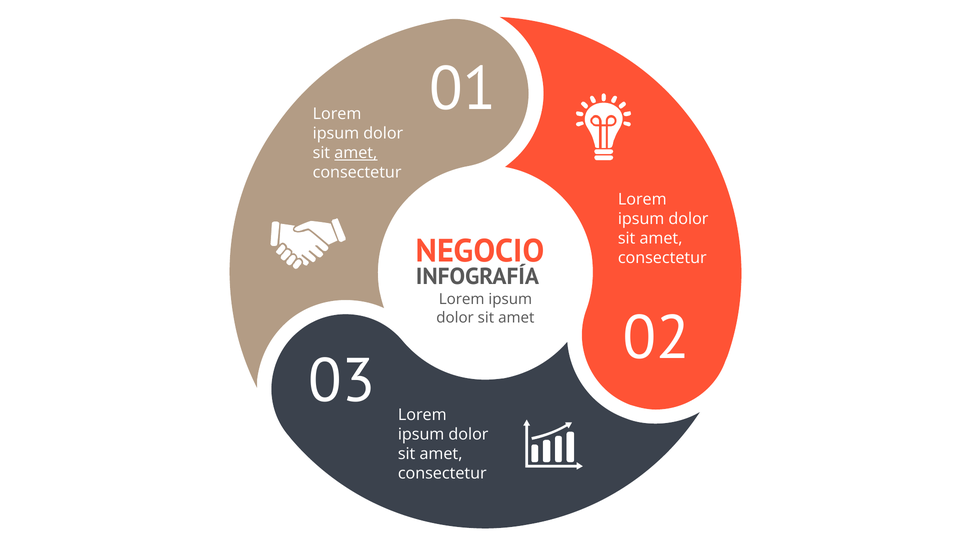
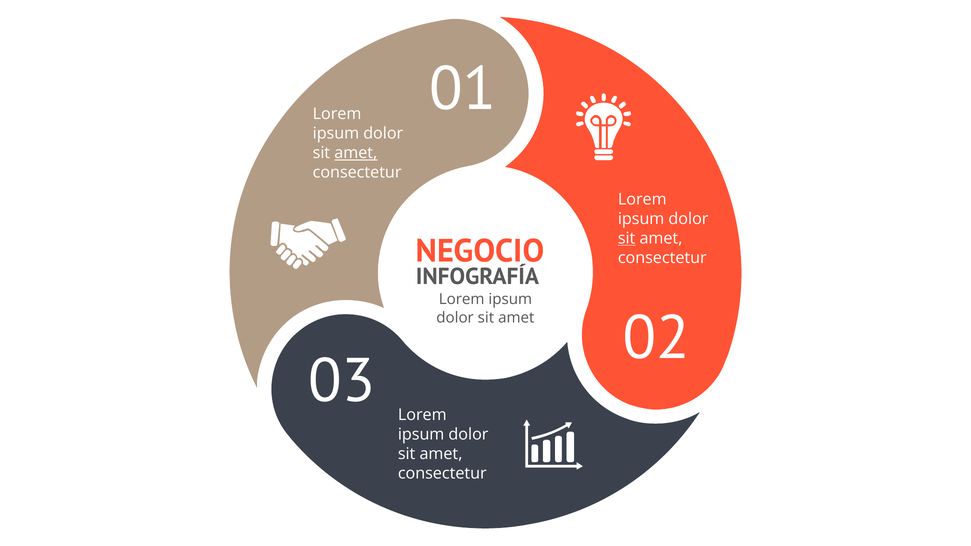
sit underline: none -> present (627, 238)
